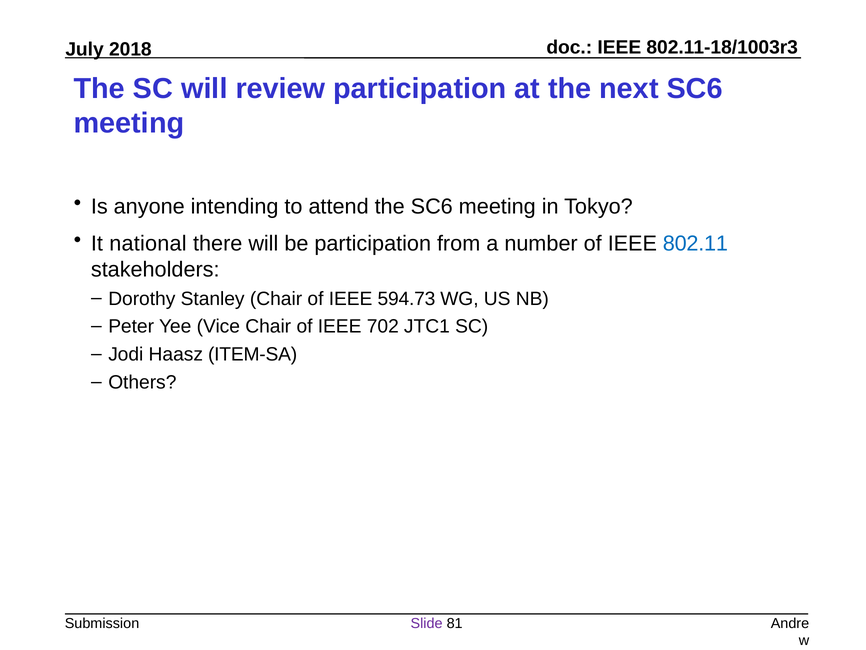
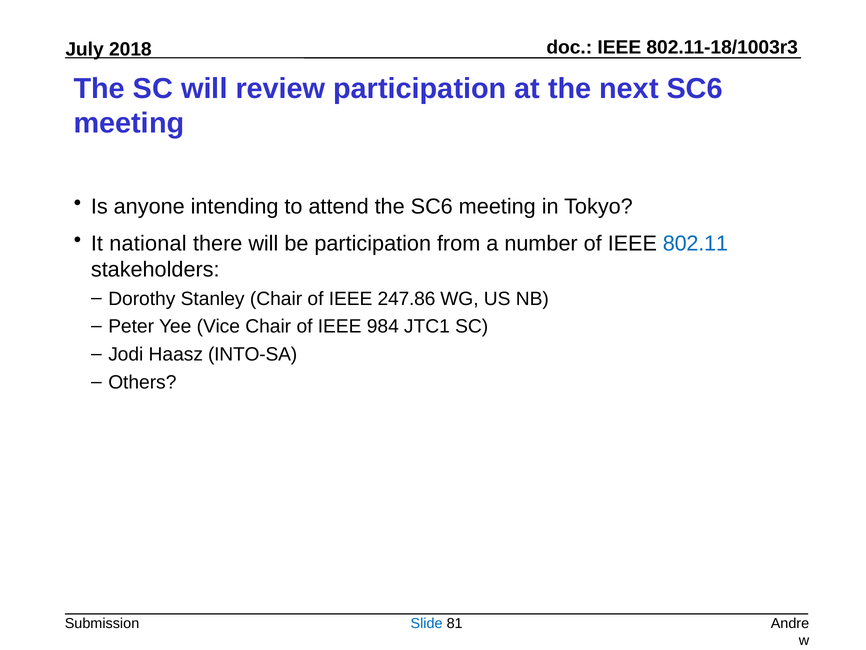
594.73: 594.73 -> 247.86 (406, 298)
702: 702 -> 984 (383, 326)
ITEM-SA: ITEM-SA -> INTO-SA (253, 354)
Slide colour: purple -> blue (427, 623)
